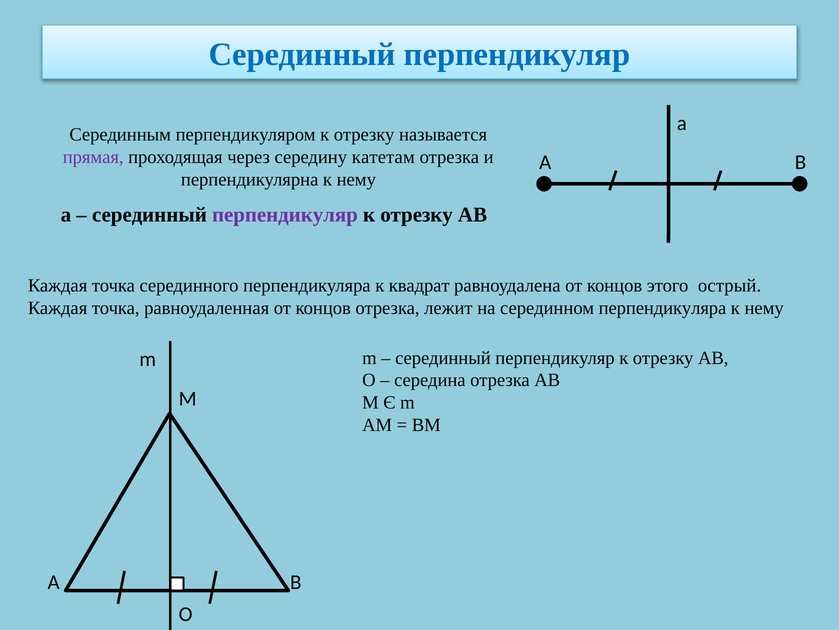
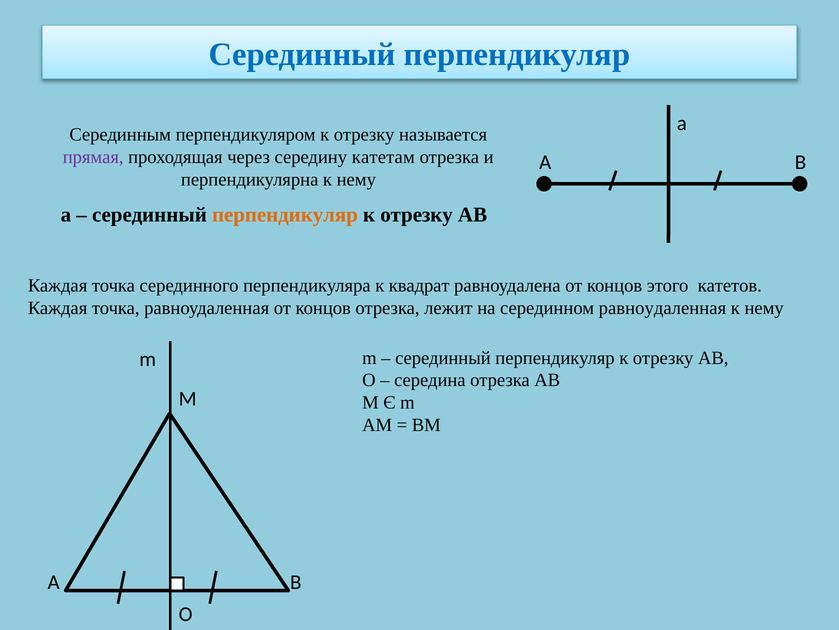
перпендикуляр colour: purple -> orange (285, 215)
острый: острый -> катетов (730, 285)
серединном перпендикуляра: перпендикуляра -> равноудаленная (662, 308)
